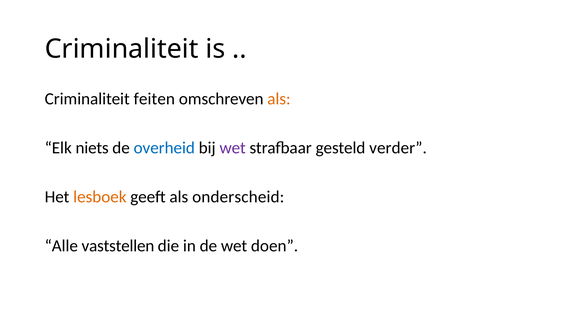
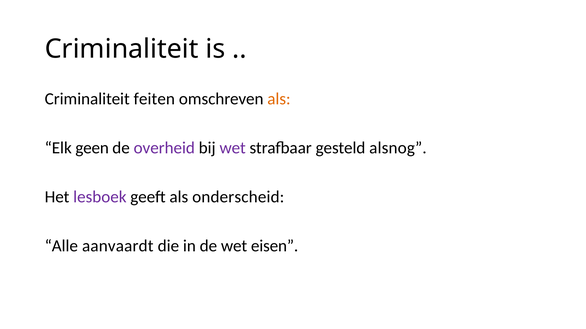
niets: niets -> geen (92, 148)
overheid colour: blue -> purple (164, 148)
verder: verder -> alsnog (398, 148)
lesboek colour: orange -> purple (100, 197)
vaststellen: vaststellen -> aanvaardt (118, 246)
doen: doen -> eisen (275, 246)
